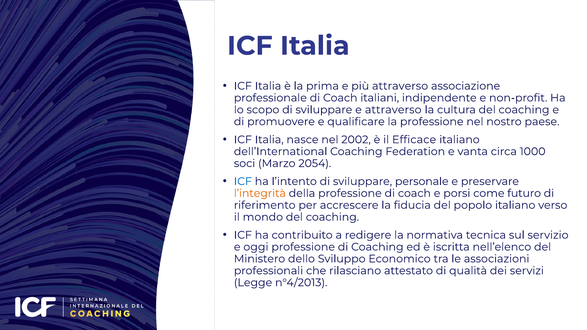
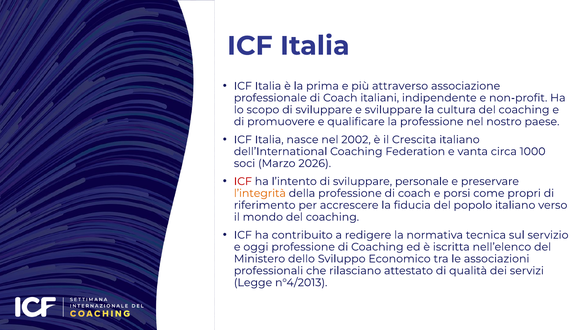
e attraverso: attraverso -> sviluppare (393, 110)
Efficace: Efficace -> Crescita (414, 140)
2054: 2054 -> 2026 (315, 163)
ICF colour: blue -> red (243, 181)
futuro: futuro -> propri (524, 193)
